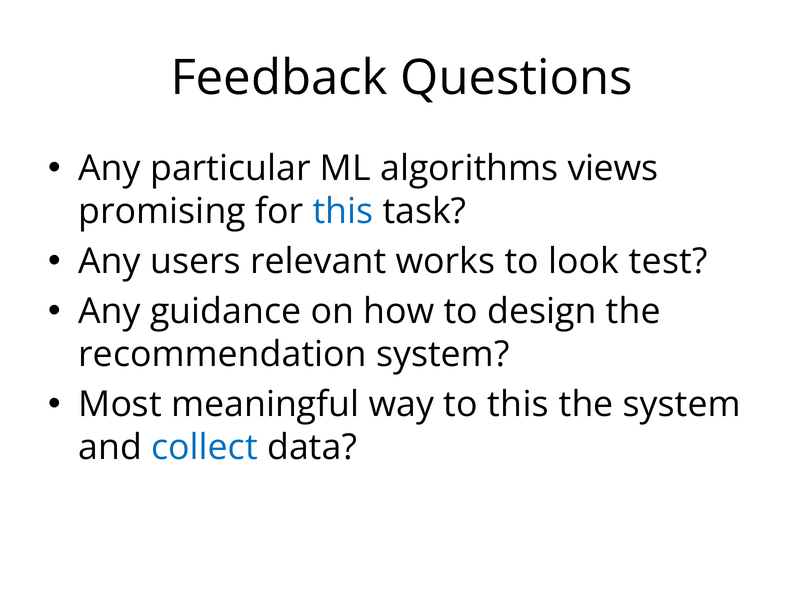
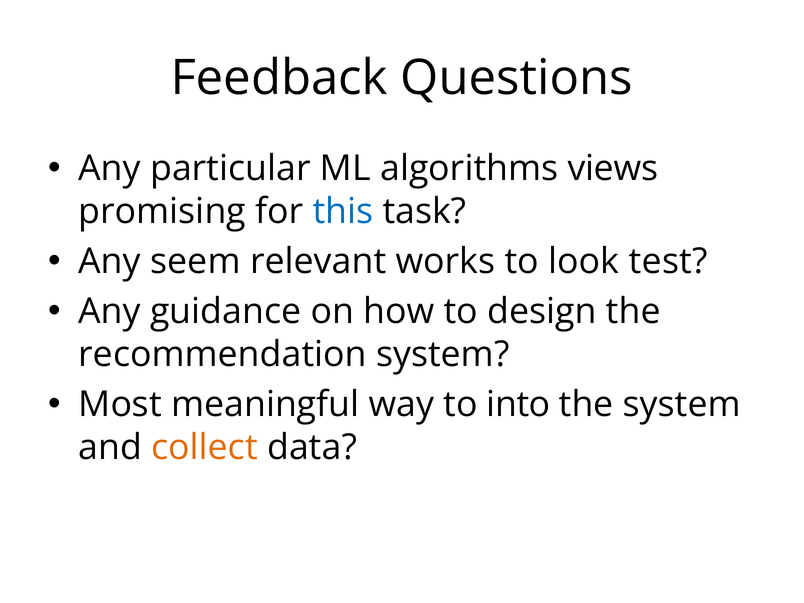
users: users -> seem (195, 262)
to this: this -> into (518, 405)
collect colour: blue -> orange (205, 447)
